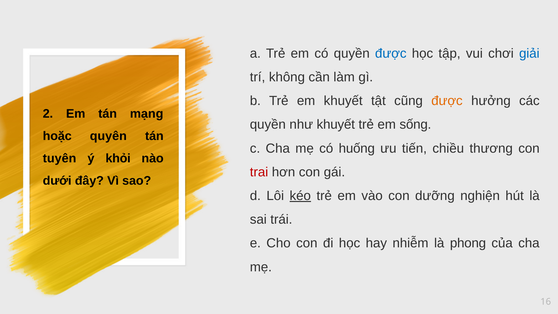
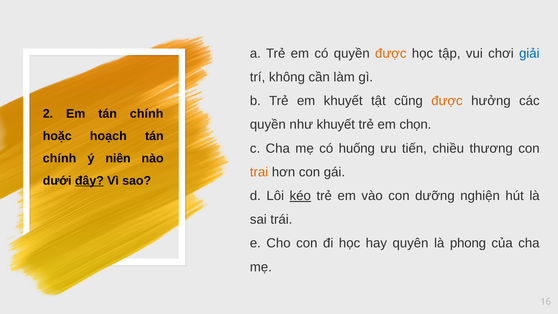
được colour: blue -> orange (391, 53)
Em tán mạng: mạng -> chính (147, 114)
sống: sống -> chọn (415, 125)
quyên: quyên -> hoạch (108, 136)
tuyên: tuyên -> chính (60, 158)
khỏi: khỏi -> niên (118, 158)
trai colour: red -> orange (259, 172)
đây underline: none -> present (89, 181)
nhiễm: nhiễm -> quyên (410, 243)
